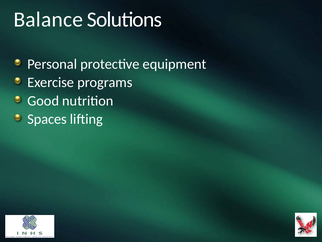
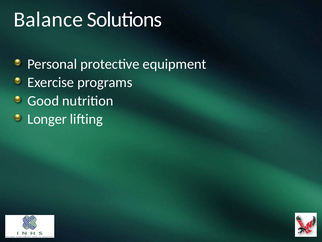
Spaces: Spaces -> Longer (47, 119)
